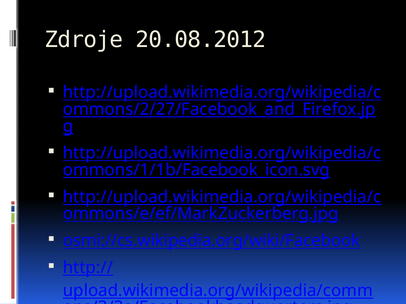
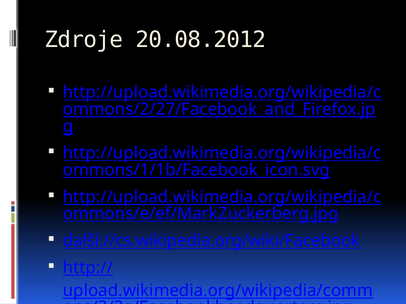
osmi://cs.wikipedia.org/wiki/Facebook: osmi://cs.wikipedia.org/wiki/Facebook -> další://cs.wikipedia.org/wiki/Facebook (212, 241)
